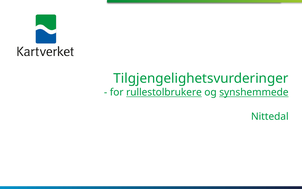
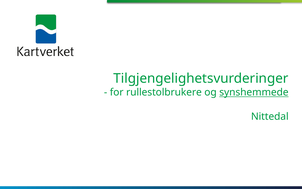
rullestolbrukere underline: present -> none (164, 92)
